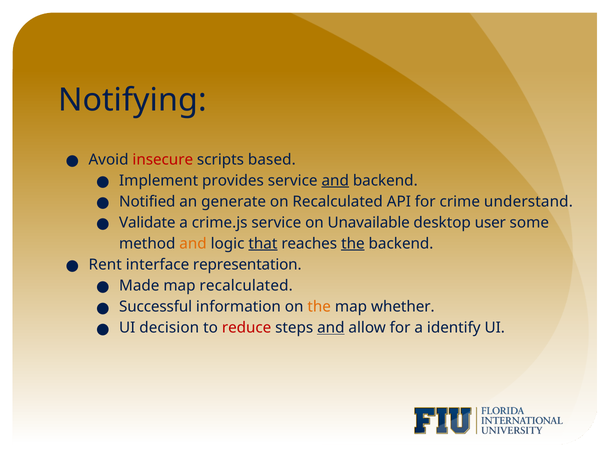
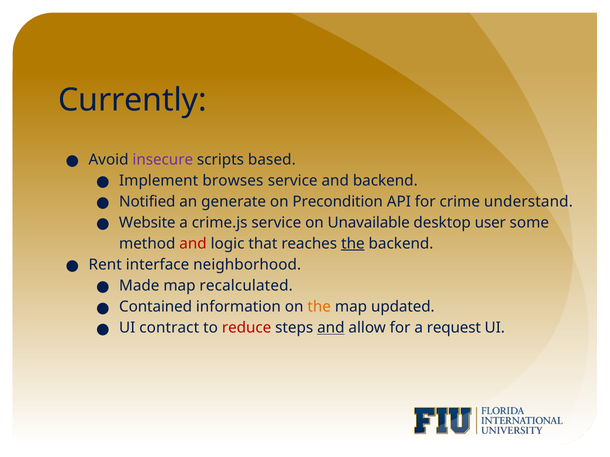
Notifying: Notifying -> Currently (132, 100)
insecure colour: red -> purple (163, 160)
provides: provides -> browses (233, 181)
and underline: present -> none (335, 181)
on Recalculated: Recalculated -> Precondition (338, 202)
Validate: Validate -> Website (147, 223)
and colour: orange -> red (193, 244)
that underline: present -> none (263, 244)
representation: representation -> neighborhood (247, 265)
Successful: Successful -> Contained (156, 307)
whether: whether -> updated (403, 307)
decision: decision -> contract (169, 328)
identify: identify -> request (454, 328)
